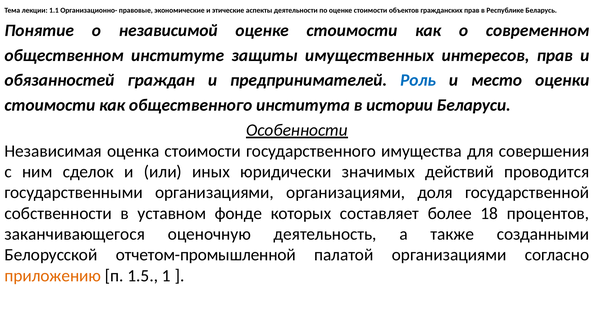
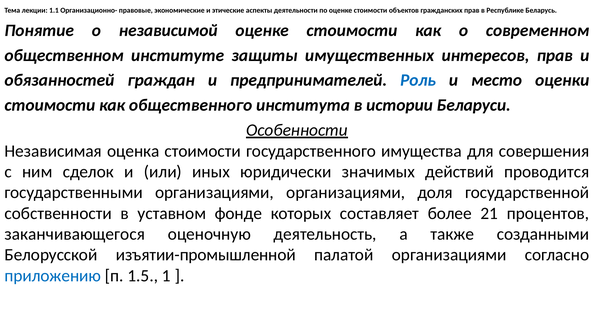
18: 18 -> 21 (489, 213)
отчетом-промышленной: отчетом-промышленной -> изъятии-промышленной (206, 255)
приложению colour: orange -> blue (53, 276)
